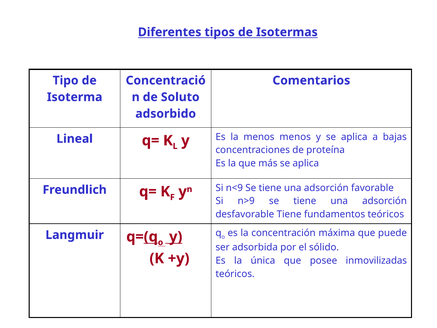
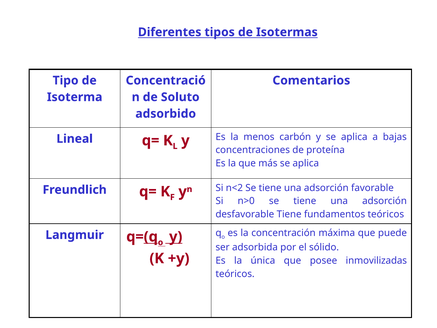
menos menos: menos -> carbón (295, 137)
n<9: n<9 -> n<2 (234, 188)
n>9: n>9 -> n>0 (246, 201)
